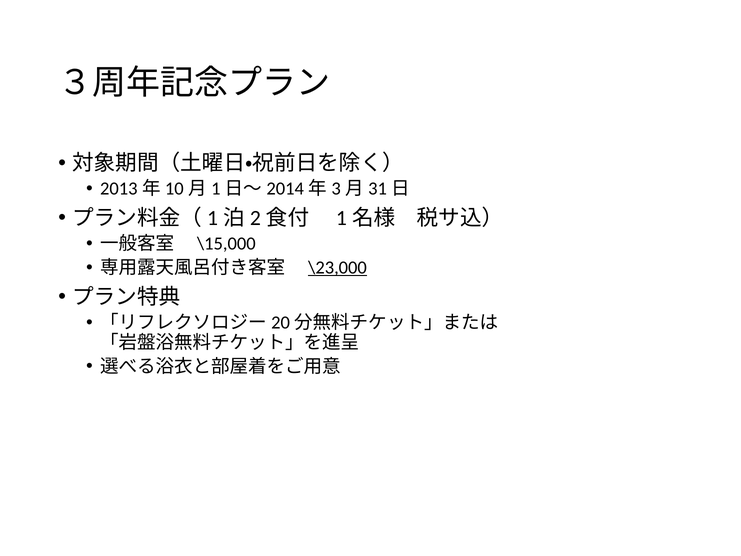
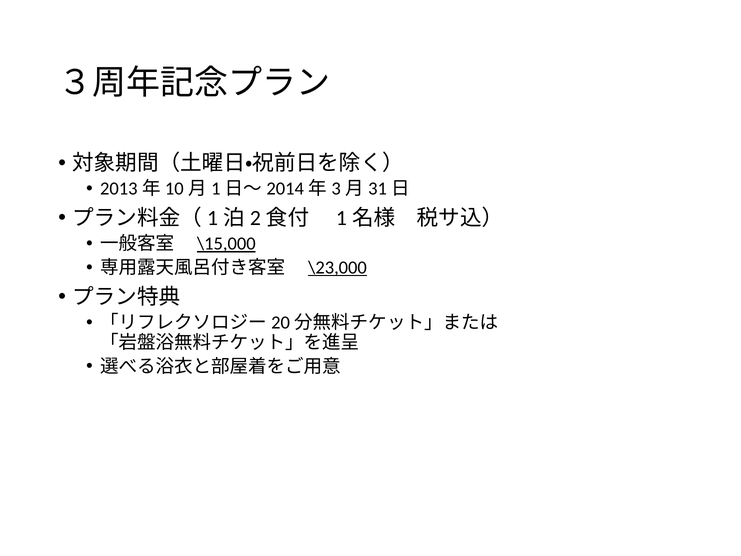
\15,000 underline: none -> present (226, 244)
